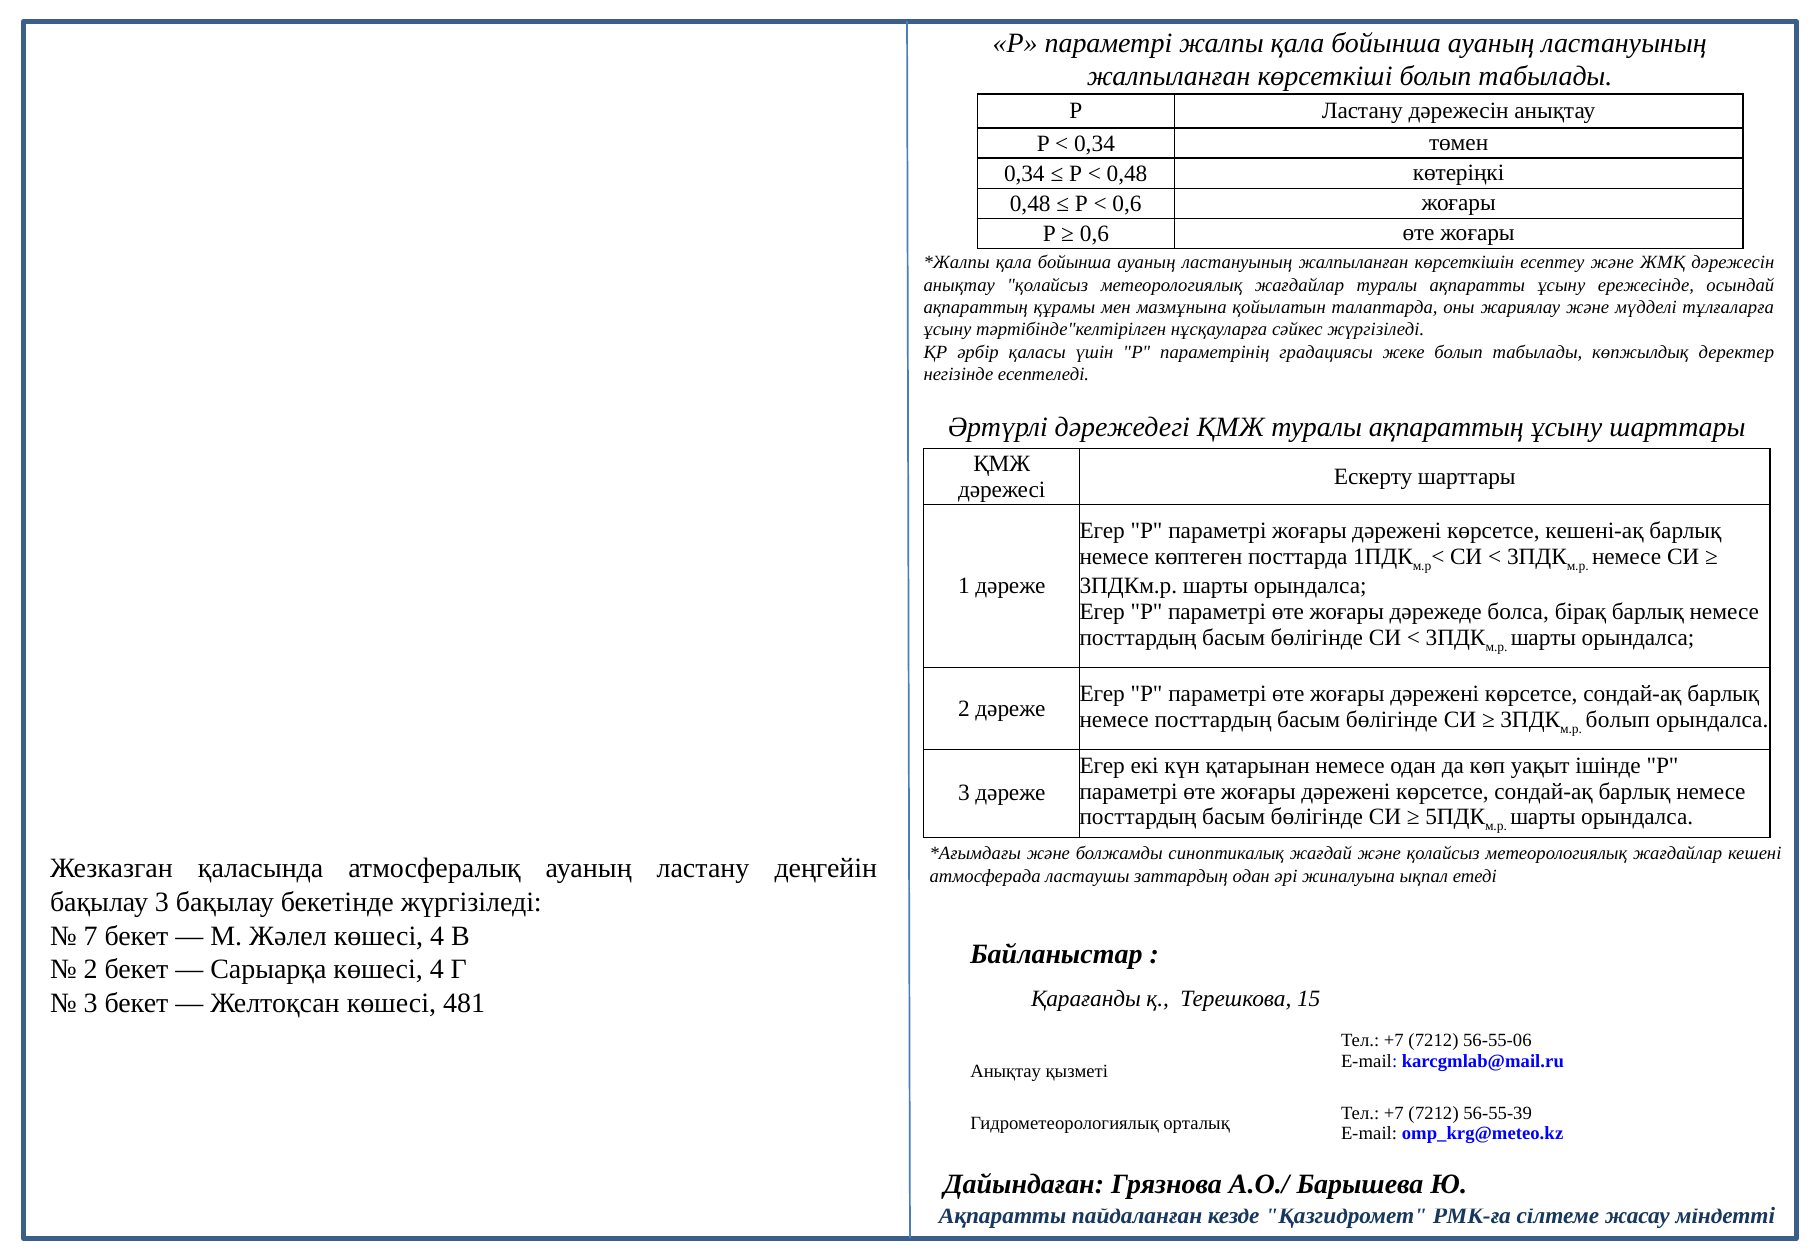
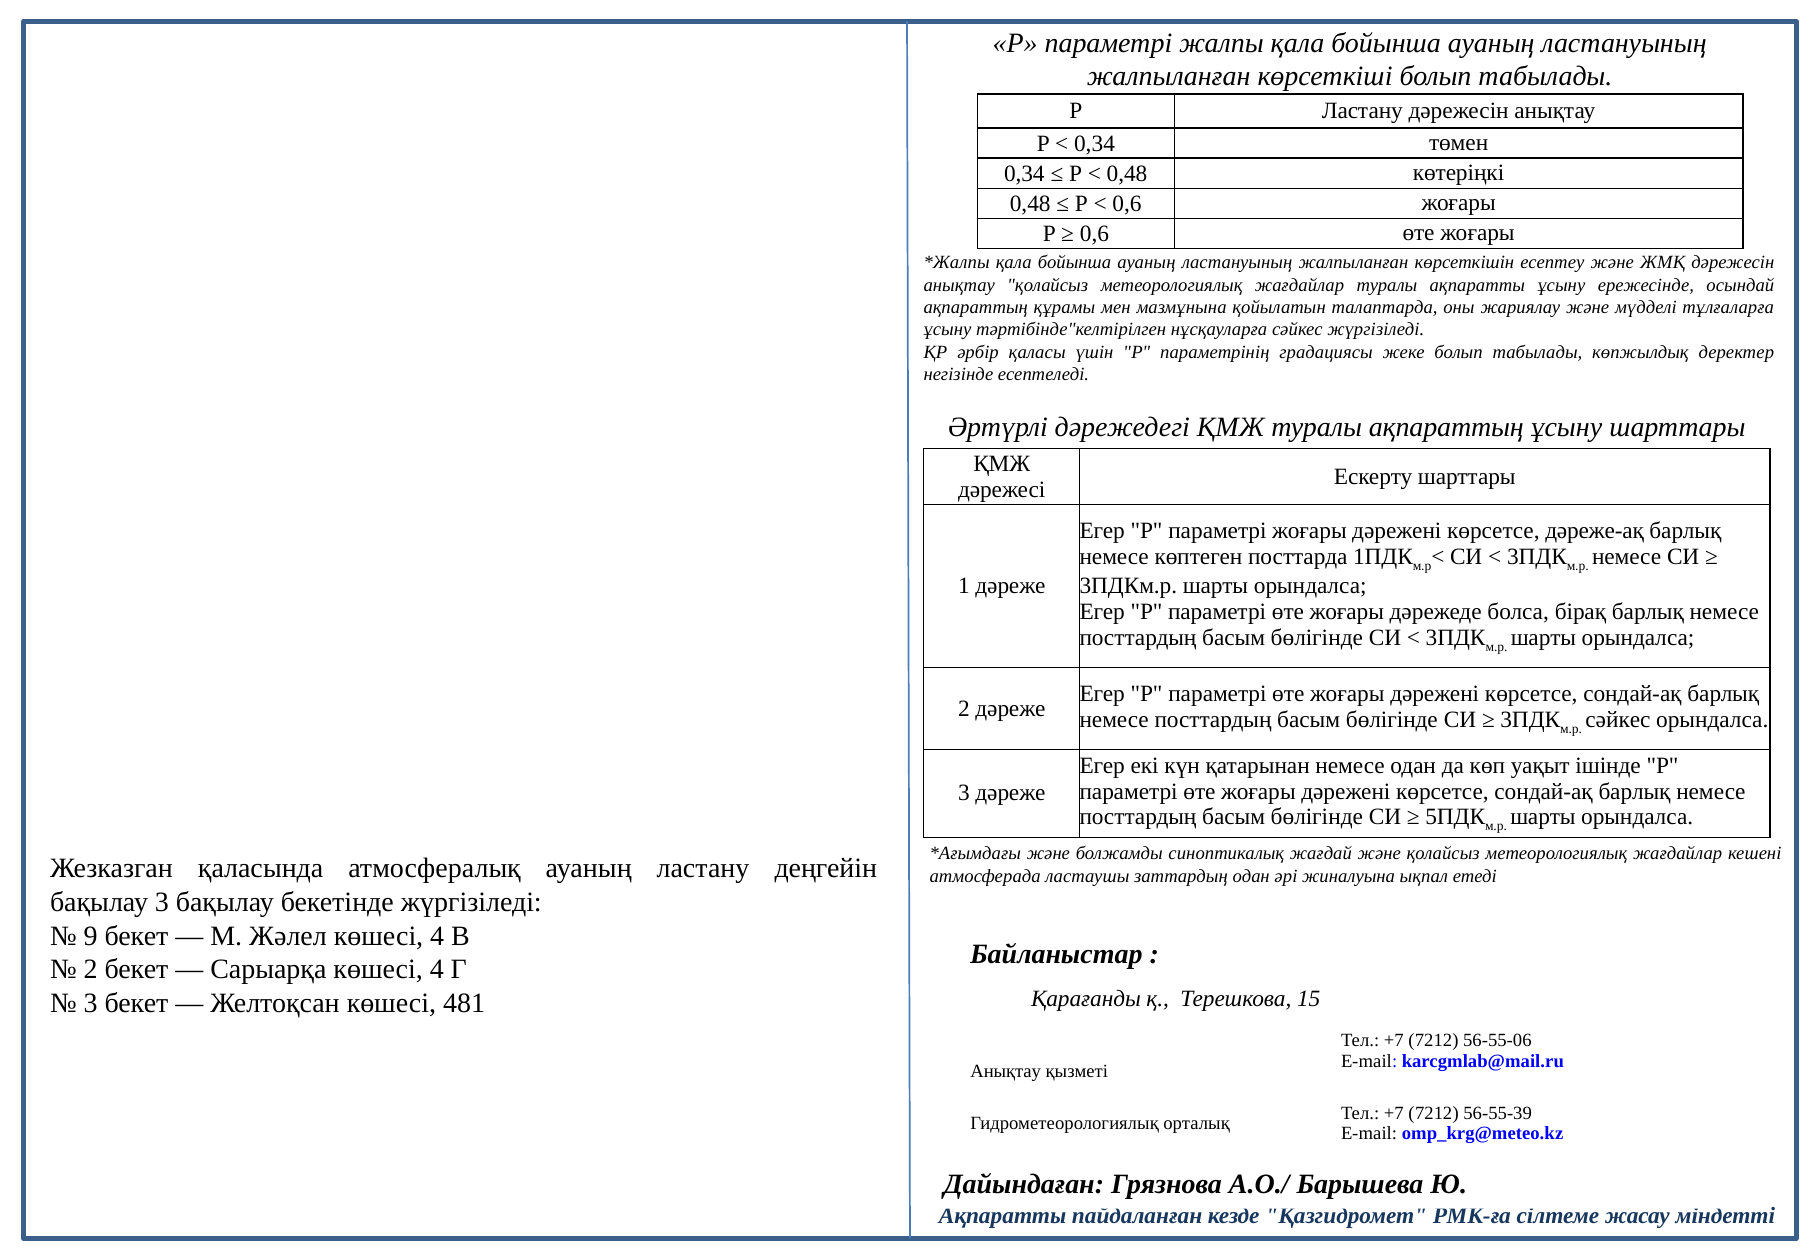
кешені-ақ: кешені-ақ -> дәреже-ақ (1595, 531)
болып: болып -> сәйкес (1618, 719)
7: 7 -> 9 (91, 936)
